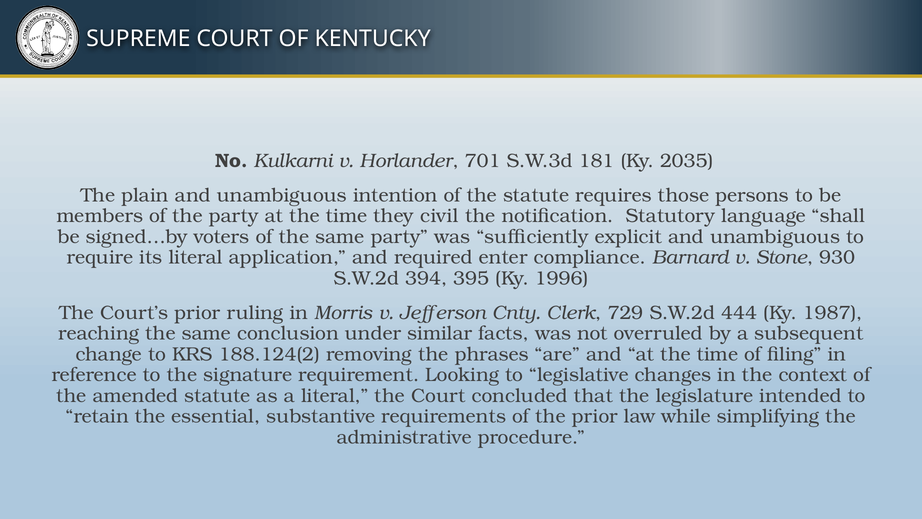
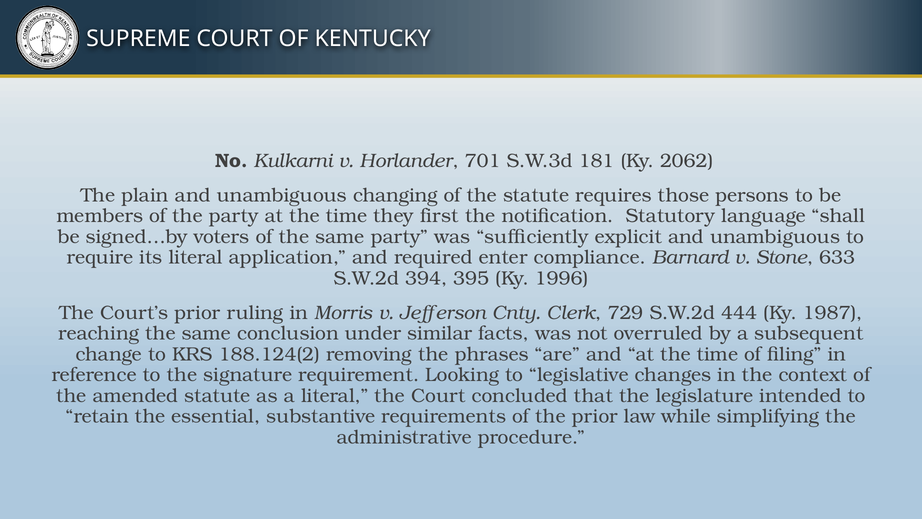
2035: 2035 -> 2062 (687, 161)
intention: intention -> changing (395, 195)
civil: civil -> first (439, 216)
930: 930 -> 633 (837, 257)
